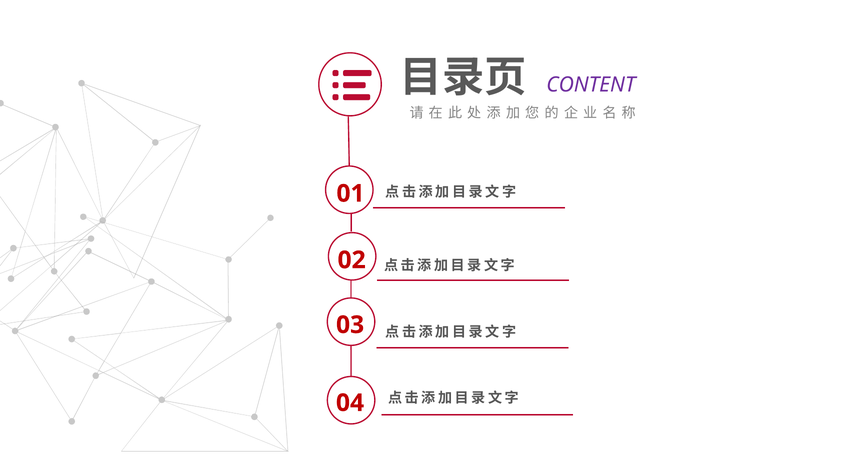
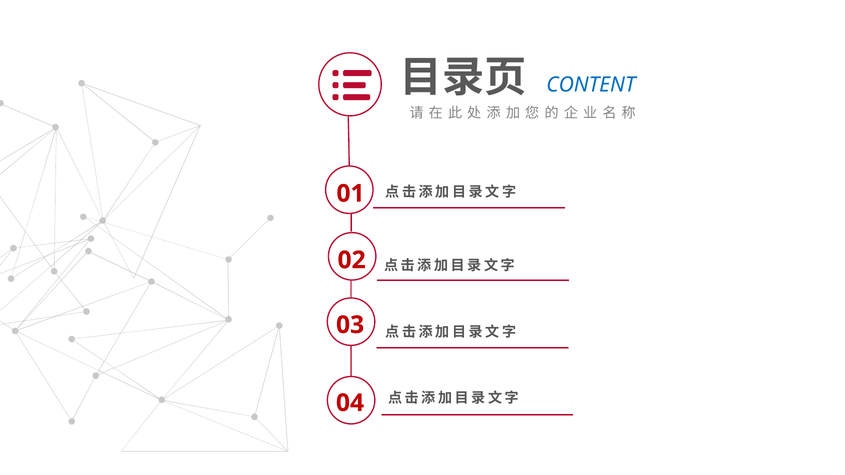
CONTENT colour: purple -> blue (591, 85)
